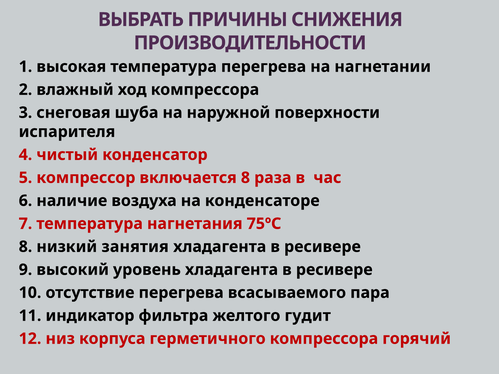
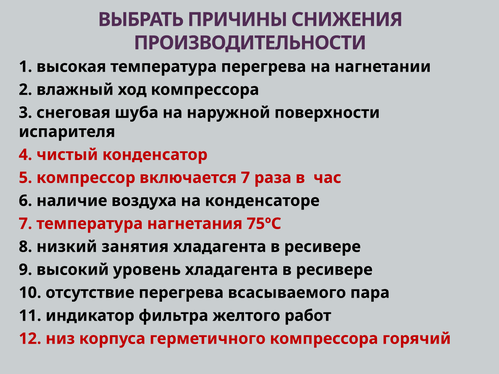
включается 8: 8 -> 7 (245, 178)
гудит: гудит -> работ (308, 316)
